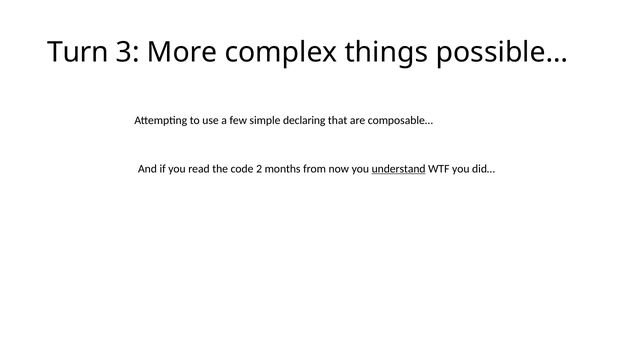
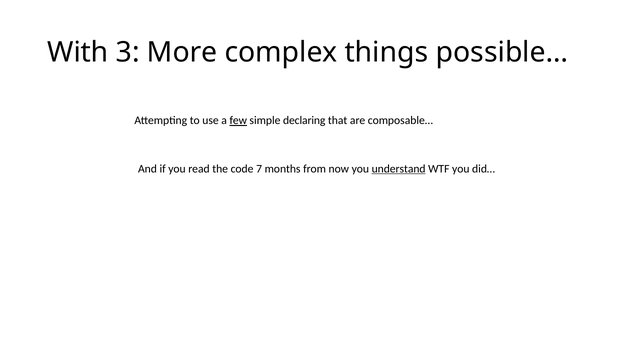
Turn: Turn -> With (78, 52)
few underline: none -> present (238, 120)
2: 2 -> 7 (259, 169)
